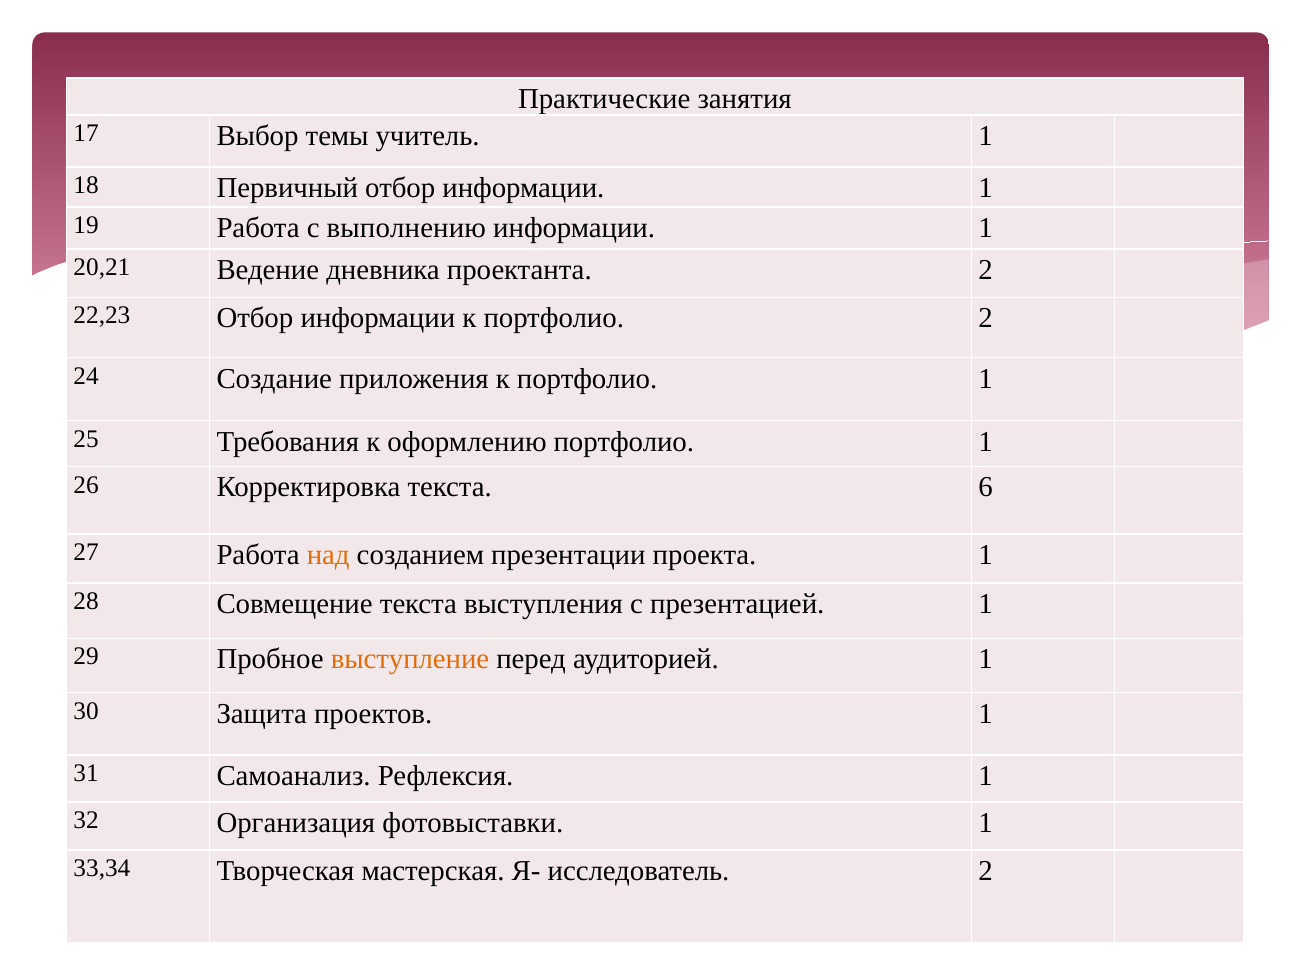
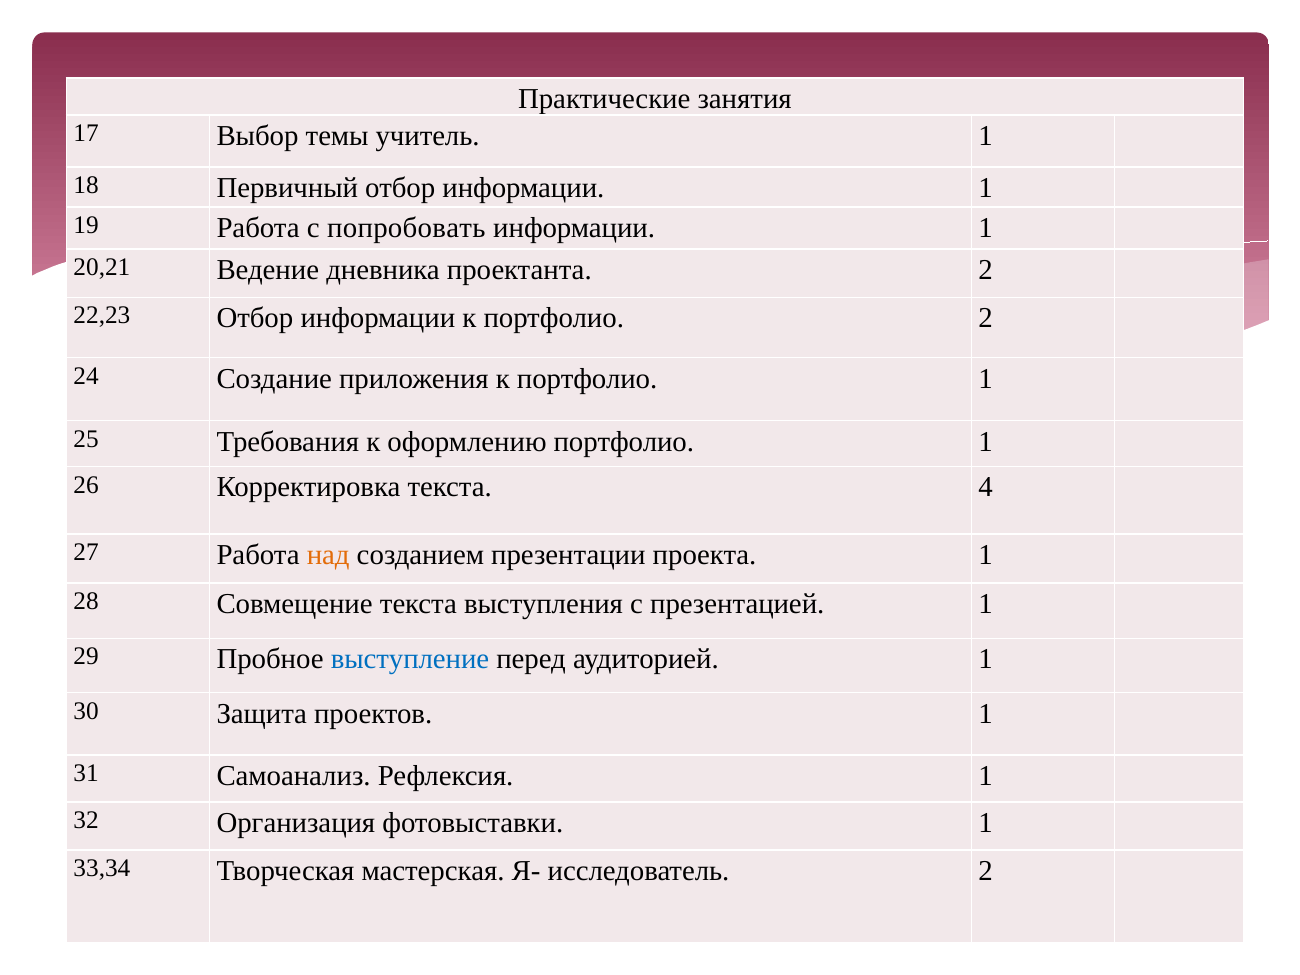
выполнению: выполнению -> попробовать (406, 228)
6: 6 -> 4 (986, 487)
выступление colour: orange -> blue (410, 659)
